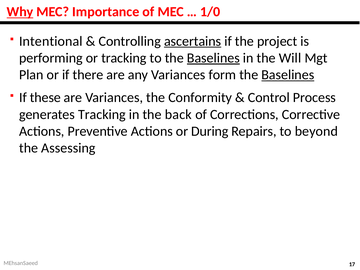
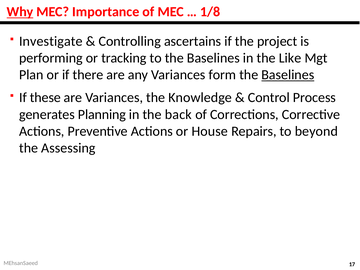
1/0: 1/0 -> 1/8 (210, 12)
Intentional: Intentional -> Investigate (51, 41)
ascertains underline: present -> none (193, 41)
Baselines underline: present -> none (213, 58)
Will: Will -> Like (290, 58)
Conformity: Conformity -> Knowledge (200, 98)
generates Tracking: Tracking -> Planning (102, 114)
During: During -> House (210, 131)
